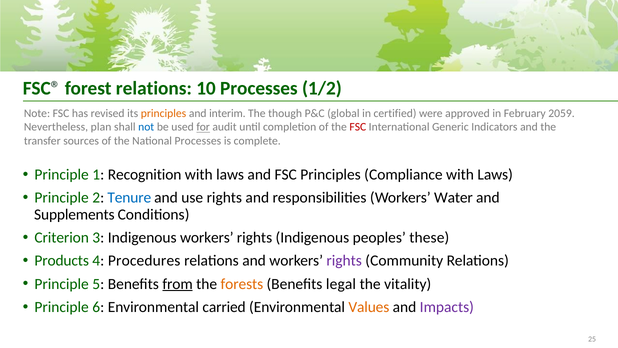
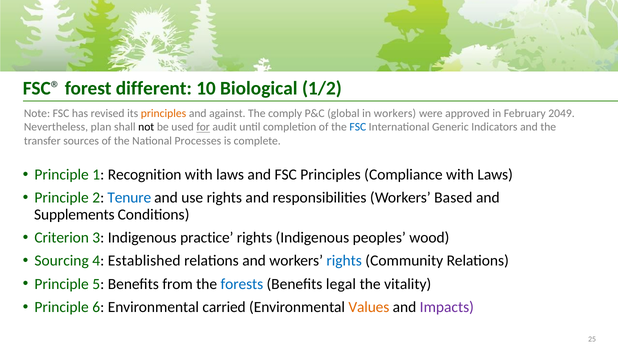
forest relations: relations -> different (154, 88)
10 Processes: Processes -> Biological (259, 88)
interim: interim -> against (227, 113)
though: though -> comply (285, 113)
in certified: certified -> workers (395, 113)
2059: 2059 -> 2049 (562, 113)
not colour: blue -> black (146, 127)
FSC colour: red -> blue (358, 127)
Water: Water -> Based (453, 198)
Indigenous workers: workers -> practice (207, 237)
these: these -> wood (429, 237)
Products: Products -> Sourcing (62, 261)
Procedures: Procedures -> Established (144, 261)
rights colour: purple -> blue (344, 261)
from underline: present -> none (178, 284)
forests colour: orange -> blue (242, 284)
